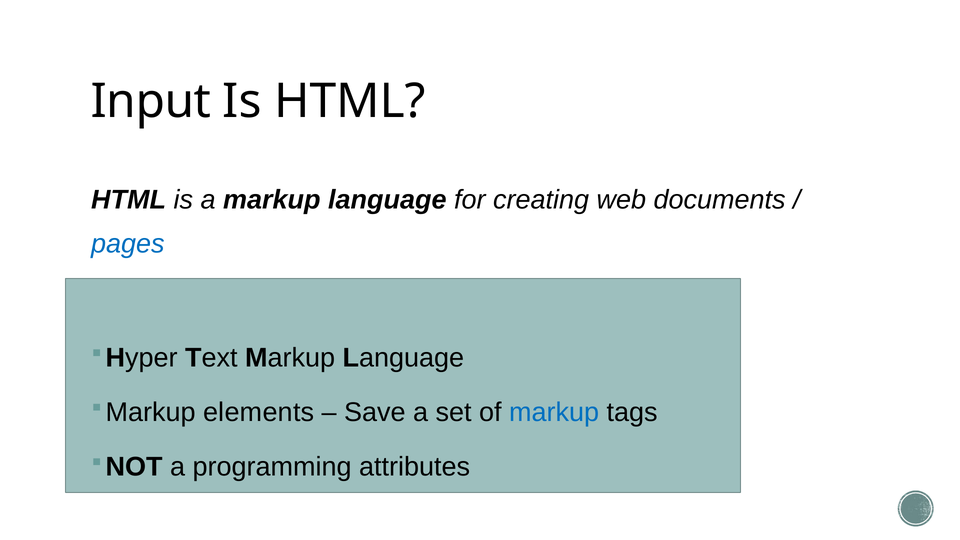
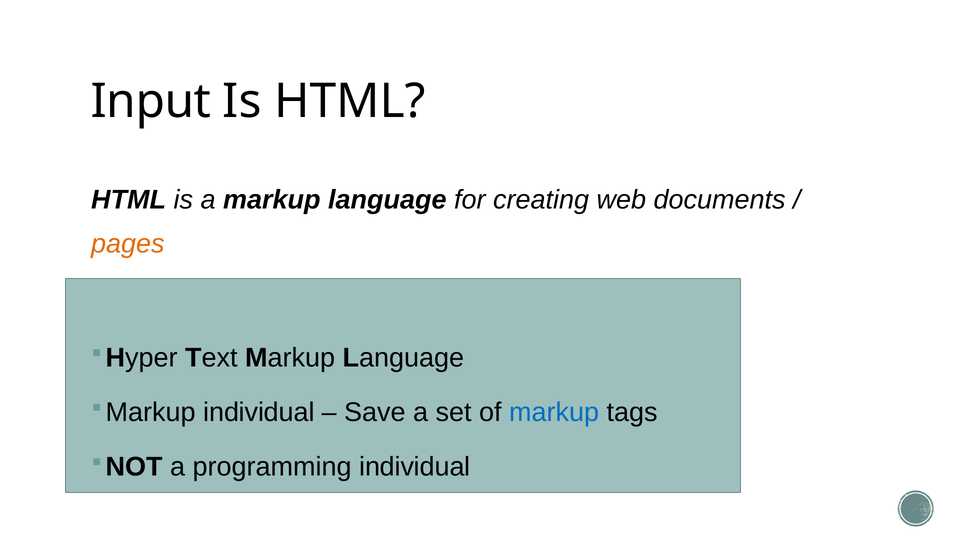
pages colour: blue -> orange (128, 244)
elements: elements -> individual (259, 412)
programming attributes: attributes -> individual (415, 467)
